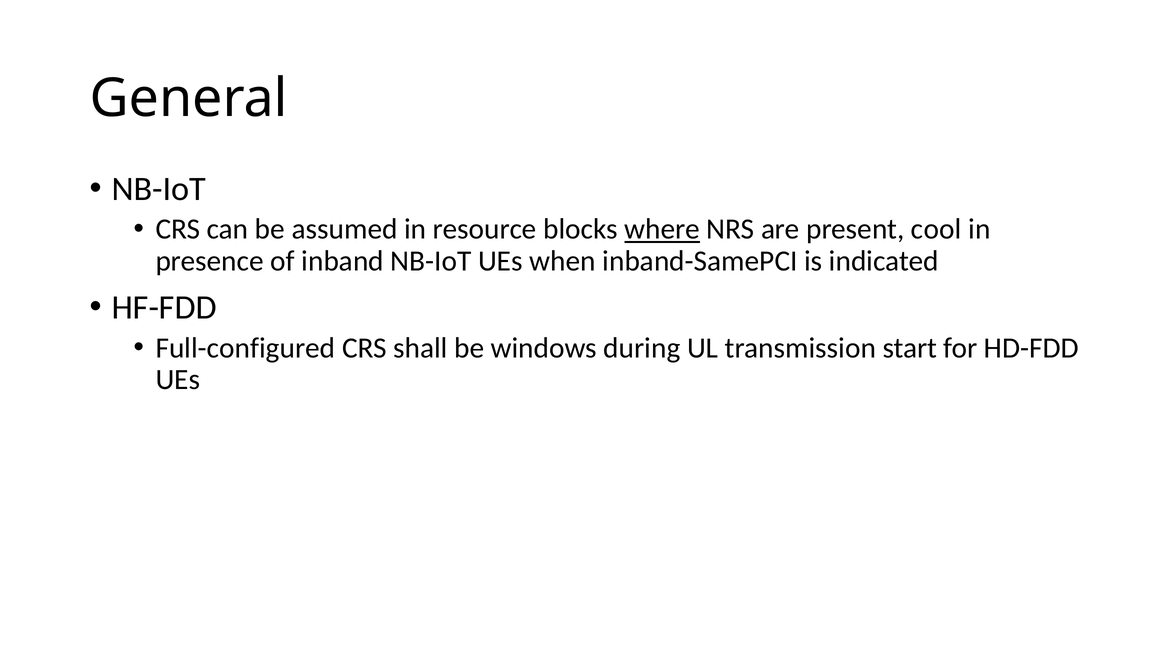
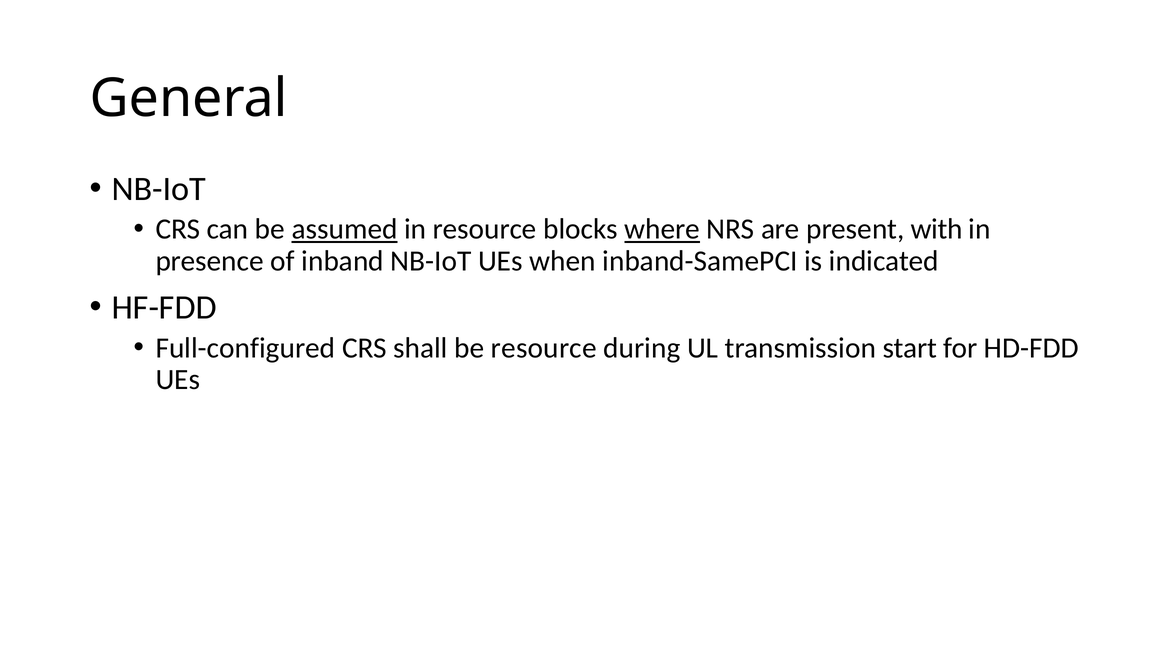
assumed underline: none -> present (345, 229)
cool: cool -> with (937, 229)
be windows: windows -> resource (544, 348)
